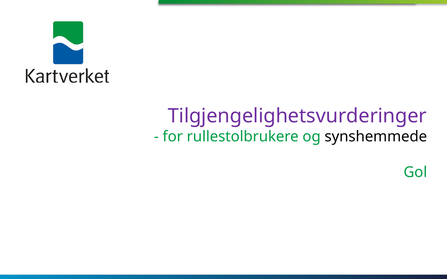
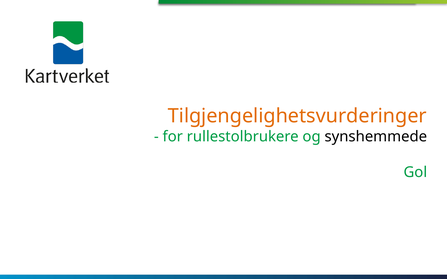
Tilgjengelighetsvurderinger colour: purple -> orange (297, 116)
